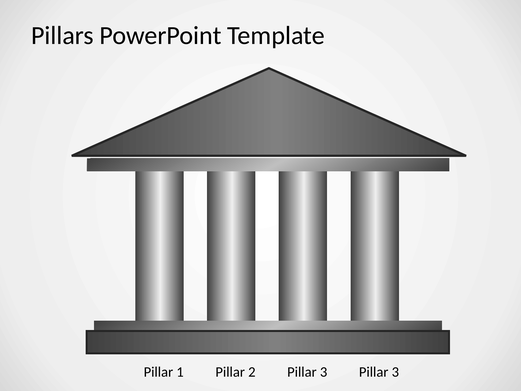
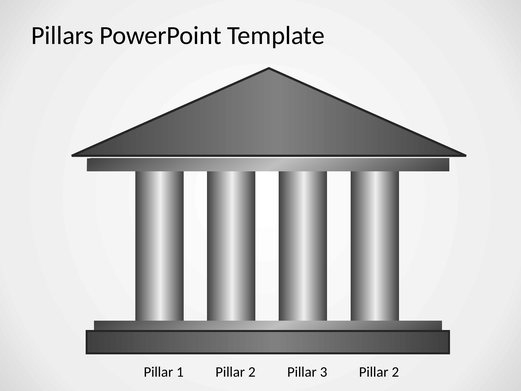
3 Pillar 3: 3 -> 2 (395, 372)
